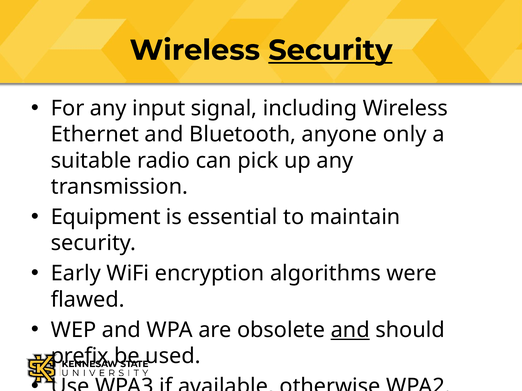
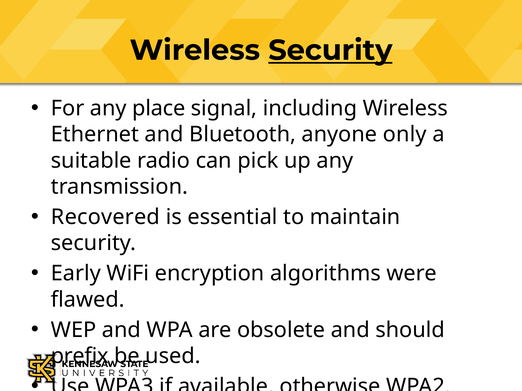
input: input -> place (159, 109)
Equipment: Equipment -> Recovered (106, 217)
and underline: present -> none (350, 330)
